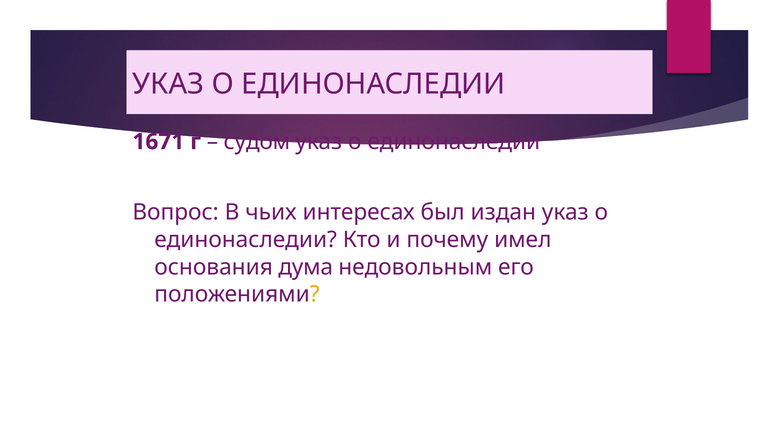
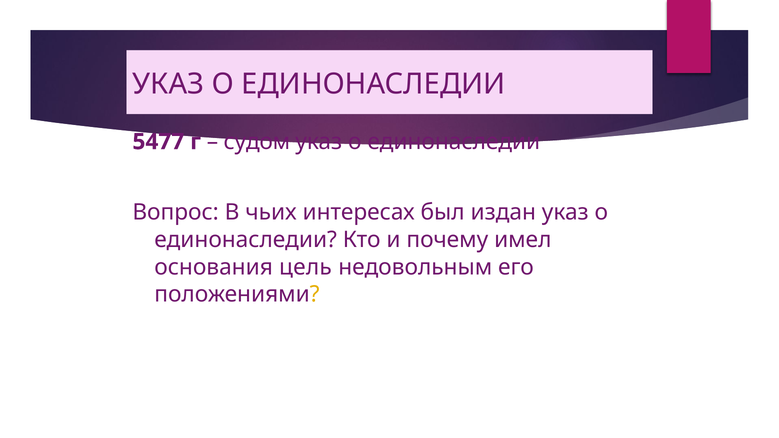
1671: 1671 -> 5477 (158, 142)
дума: дума -> цель (305, 267)
